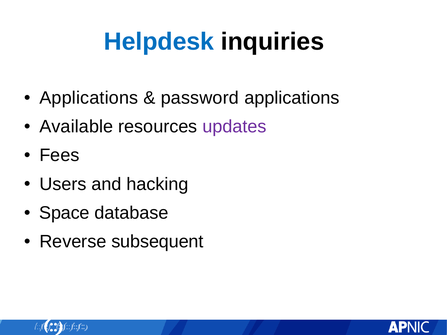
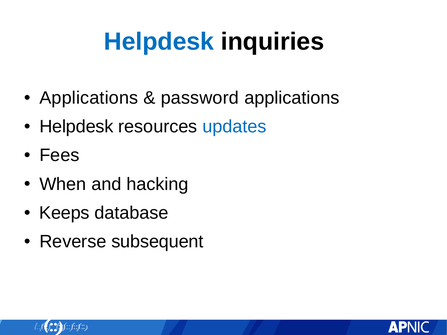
Available: Available -> Helpdesk (76, 127)
updates colour: purple -> blue (234, 127)
Users: Users -> When (63, 184)
Space: Space -> Keeps (64, 213)
